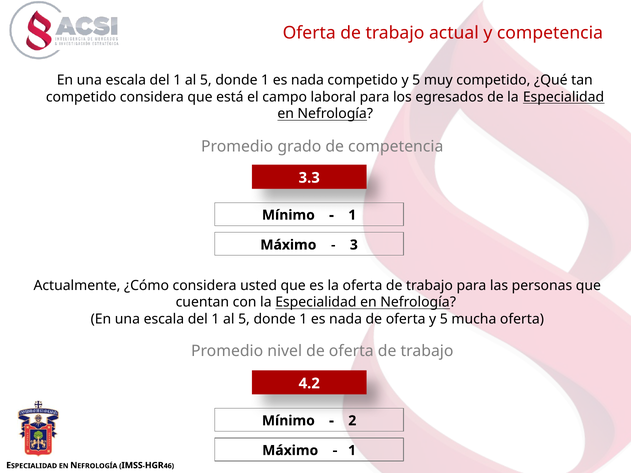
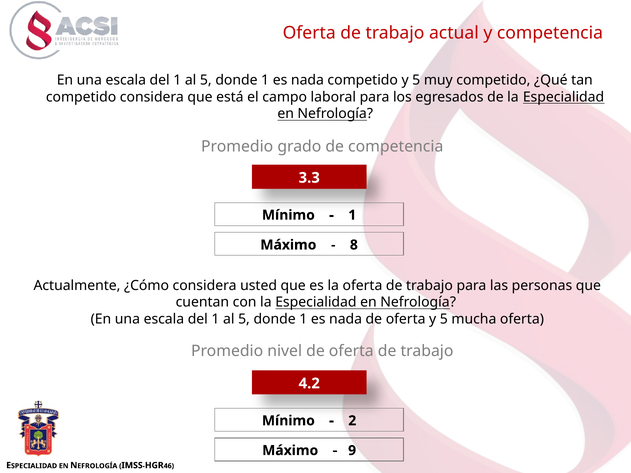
3: 3 -> 8 (354, 245)
1: 1 -> 9 (352, 451)
